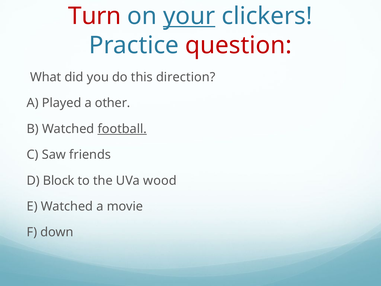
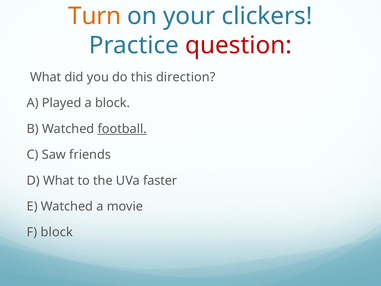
Turn colour: red -> orange (95, 16)
your underline: present -> none (189, 16)
a other: other -> block (113, 103)
D Block: Block -> What (59, 180)
wood: wood -> faster (160, 180)
F down: down -> block (57, 232)
